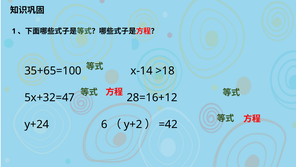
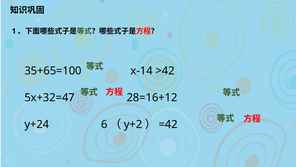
>18: >18 -> >42 (165, 71)
